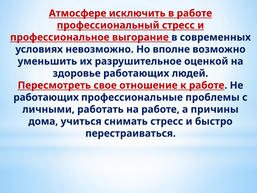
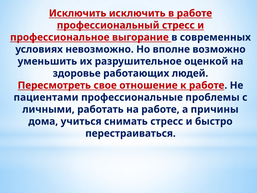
Атмосфере: Атмосфере -> Исключить (78, 13)
работающих: работающих -> пациентами (46, 97)
